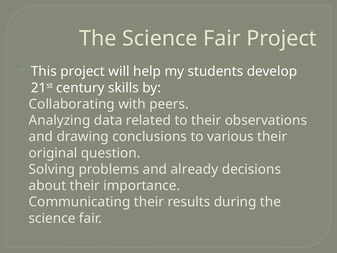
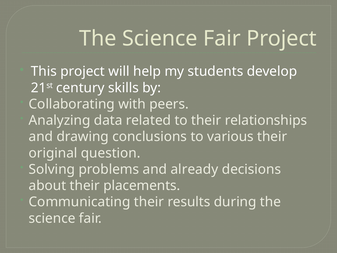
observations: observations -> relationships (266, 120)
importance: importance -> placements (142, 185)
